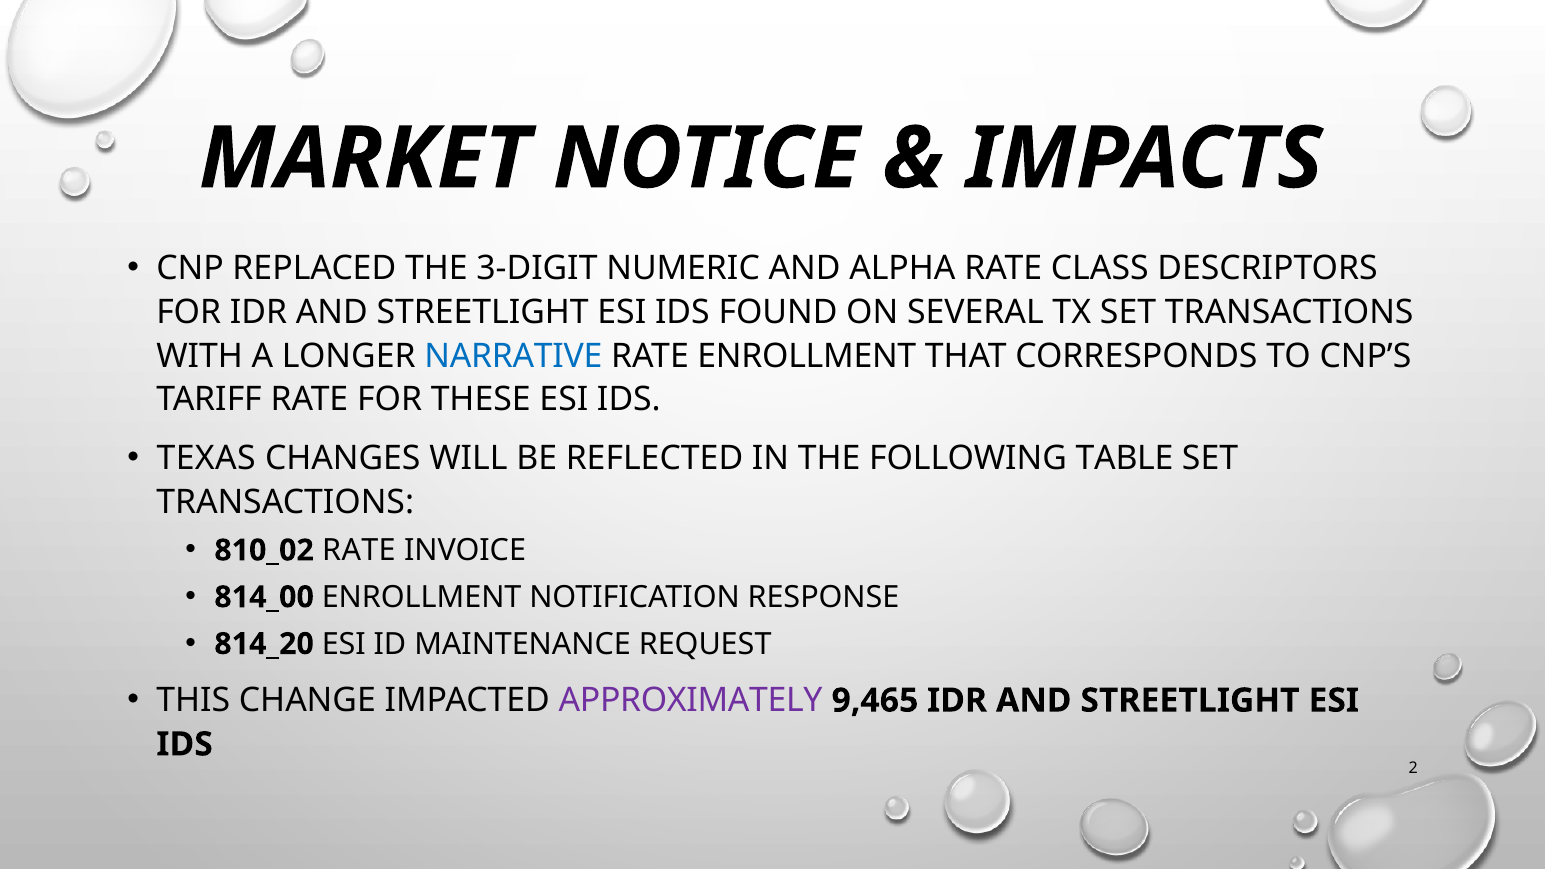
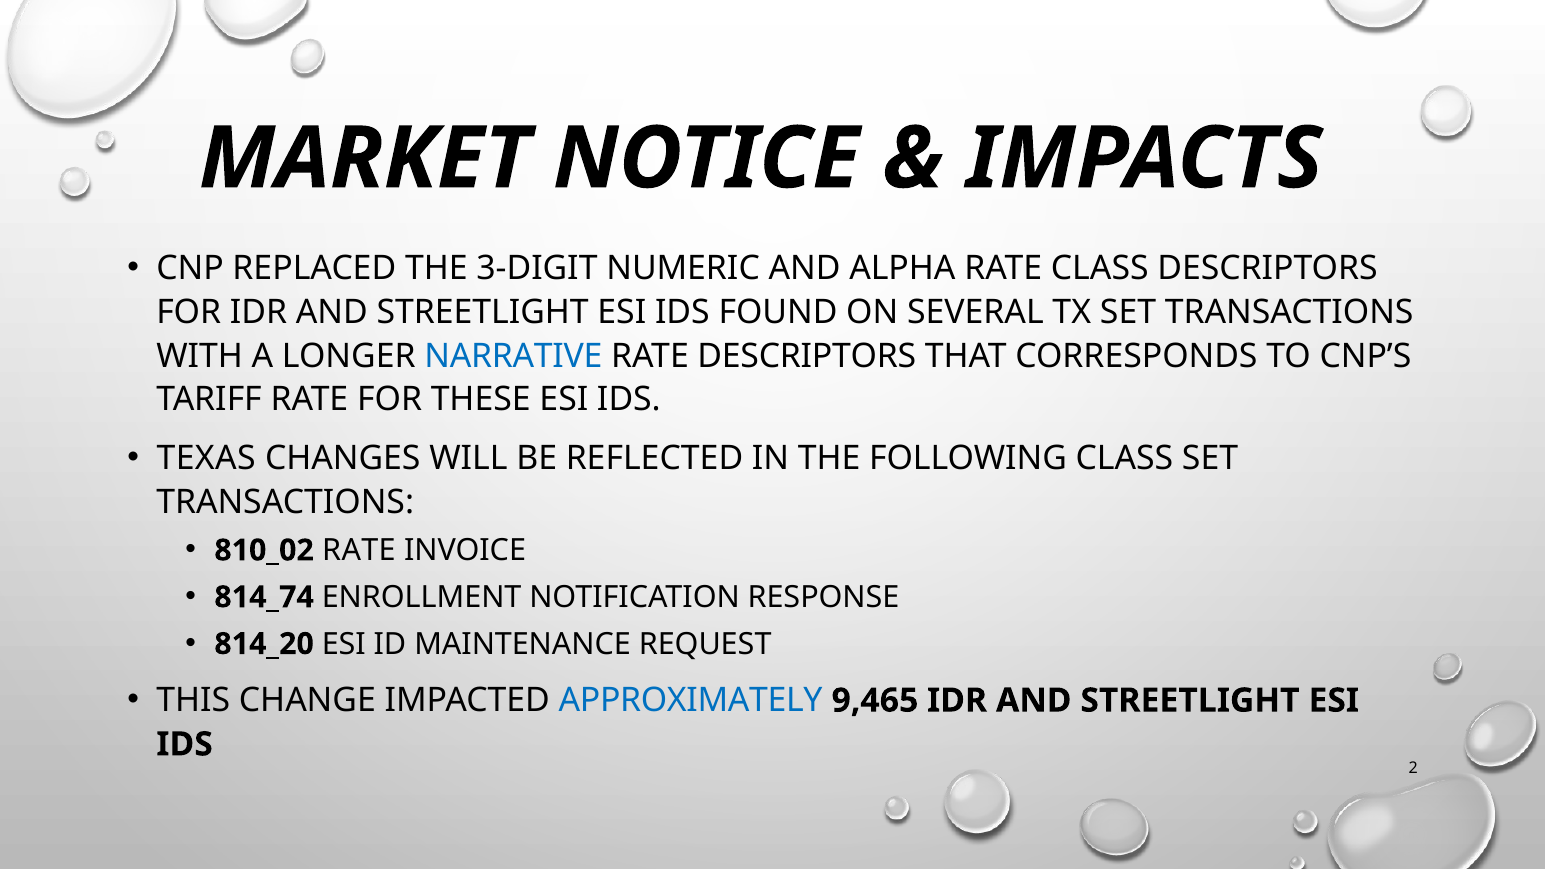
RATE ENROLLMENT: ENROLLMENT -> DESCRIPTORS (807, 356)
FOLLOWING TABLE: TABLE -> CLASS (1124, 458)
814_00: 814_00 -> 814_74 (264, 597)
APPROXIMATELY colour: purple -> blue (691, 701)
